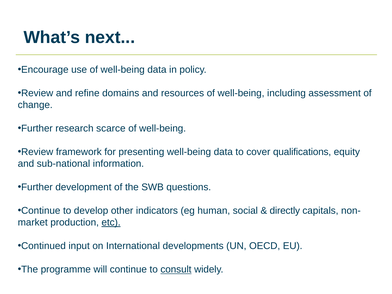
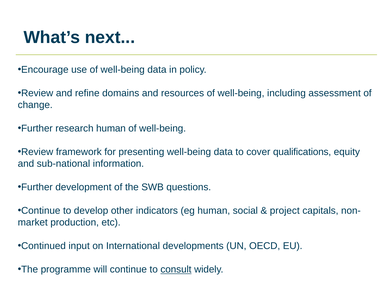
research scarce: scarce -> human (111, 128)
directly: directly -> project (285, 211)
etc underline: present -> none (111, 222)
